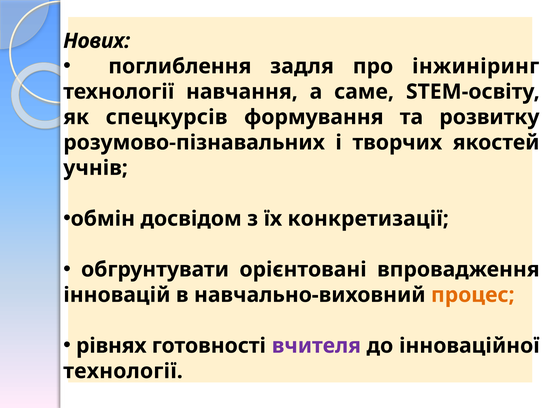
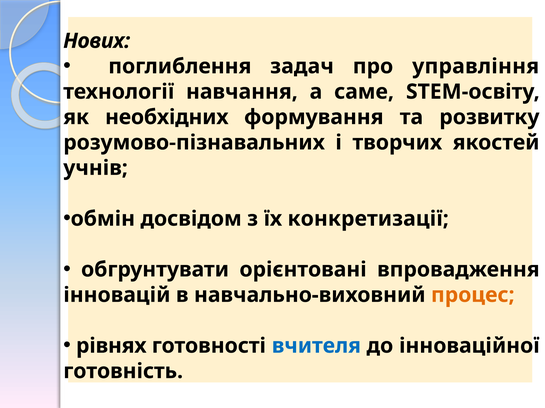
задля: задля -> задач (302, 66)
інжиніринг: інжиніринг -> управління (476, 66)
спецкурсів: спецкурсів -> необхідних (167, 117)
вчителя colour: purple -> blue (316, 346)
технології: технології -> готовність (123, 372)
